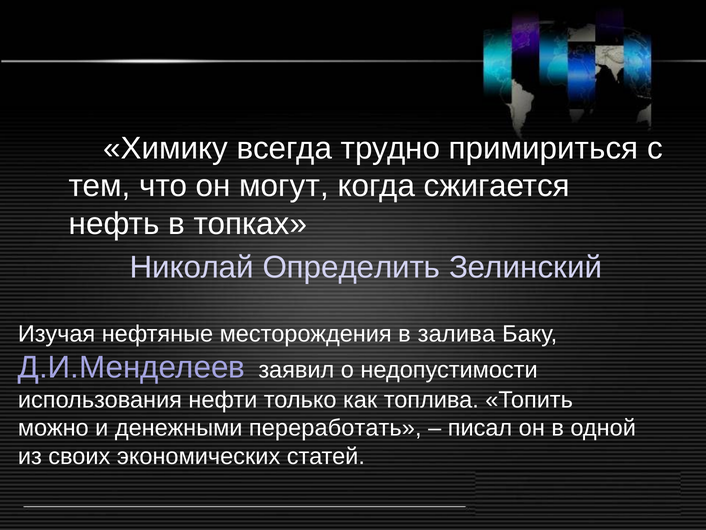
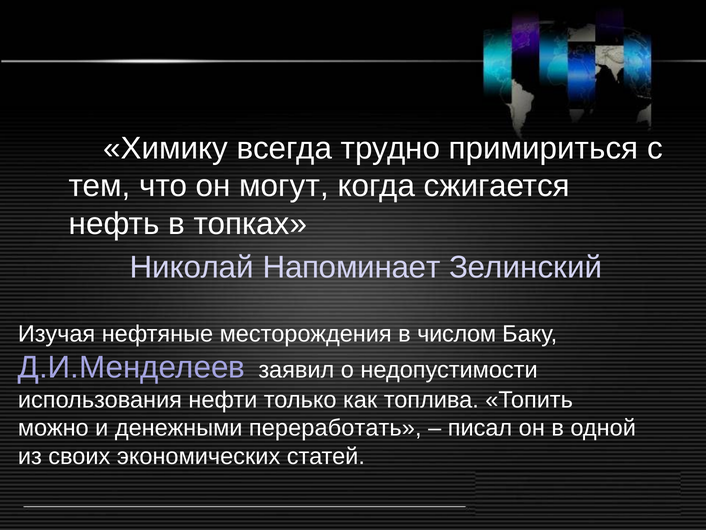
Определить: Определить -> Напоминает (352, 267)
залива: залива -> числом (457, 334)
